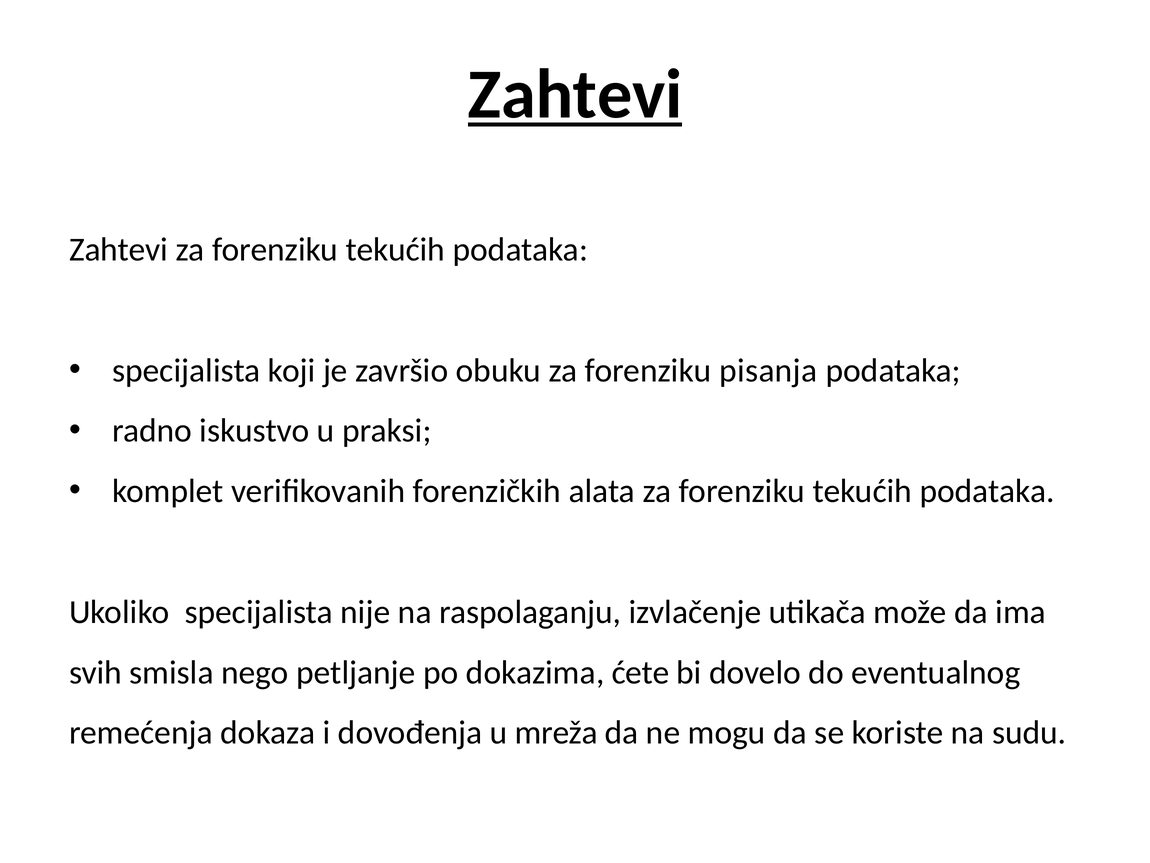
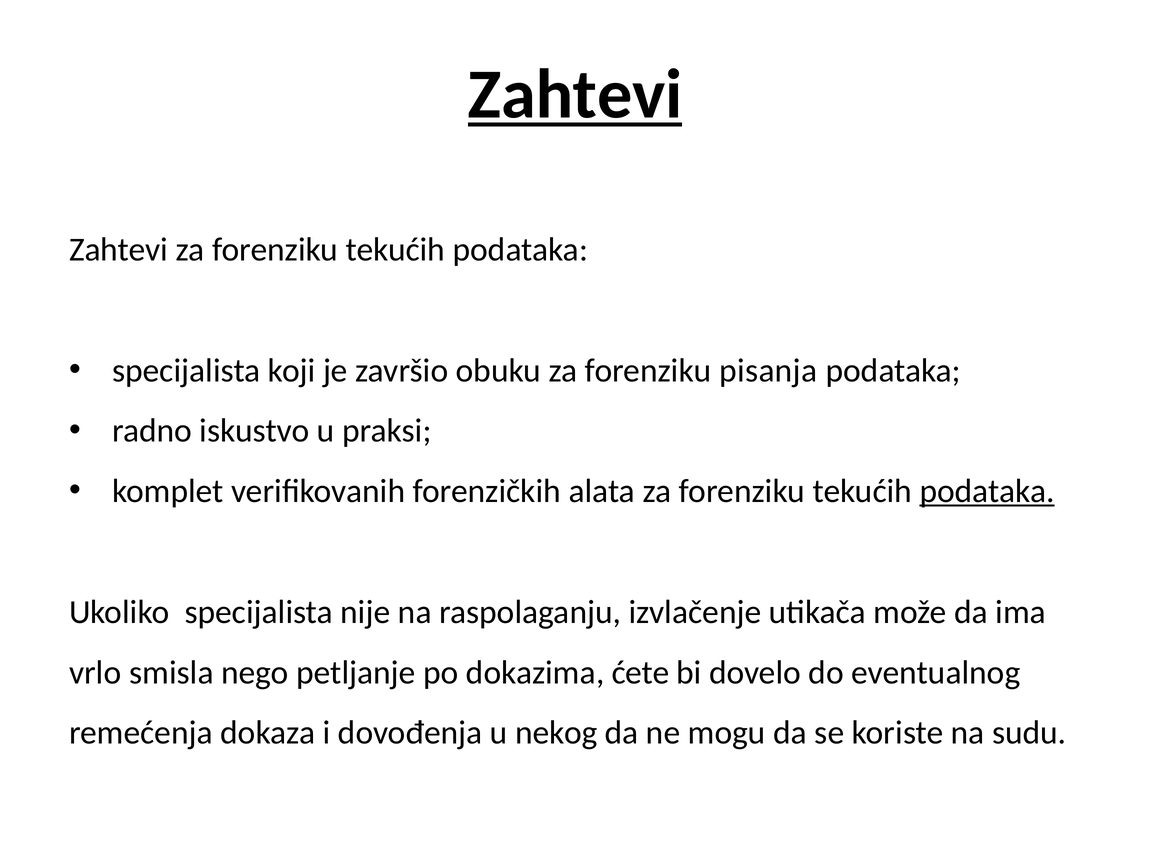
podataka underline: none -> present (987, 491)
svih: svih -> vrlo (95, 672)
mreža: mreža -> nekog (556, 732)
